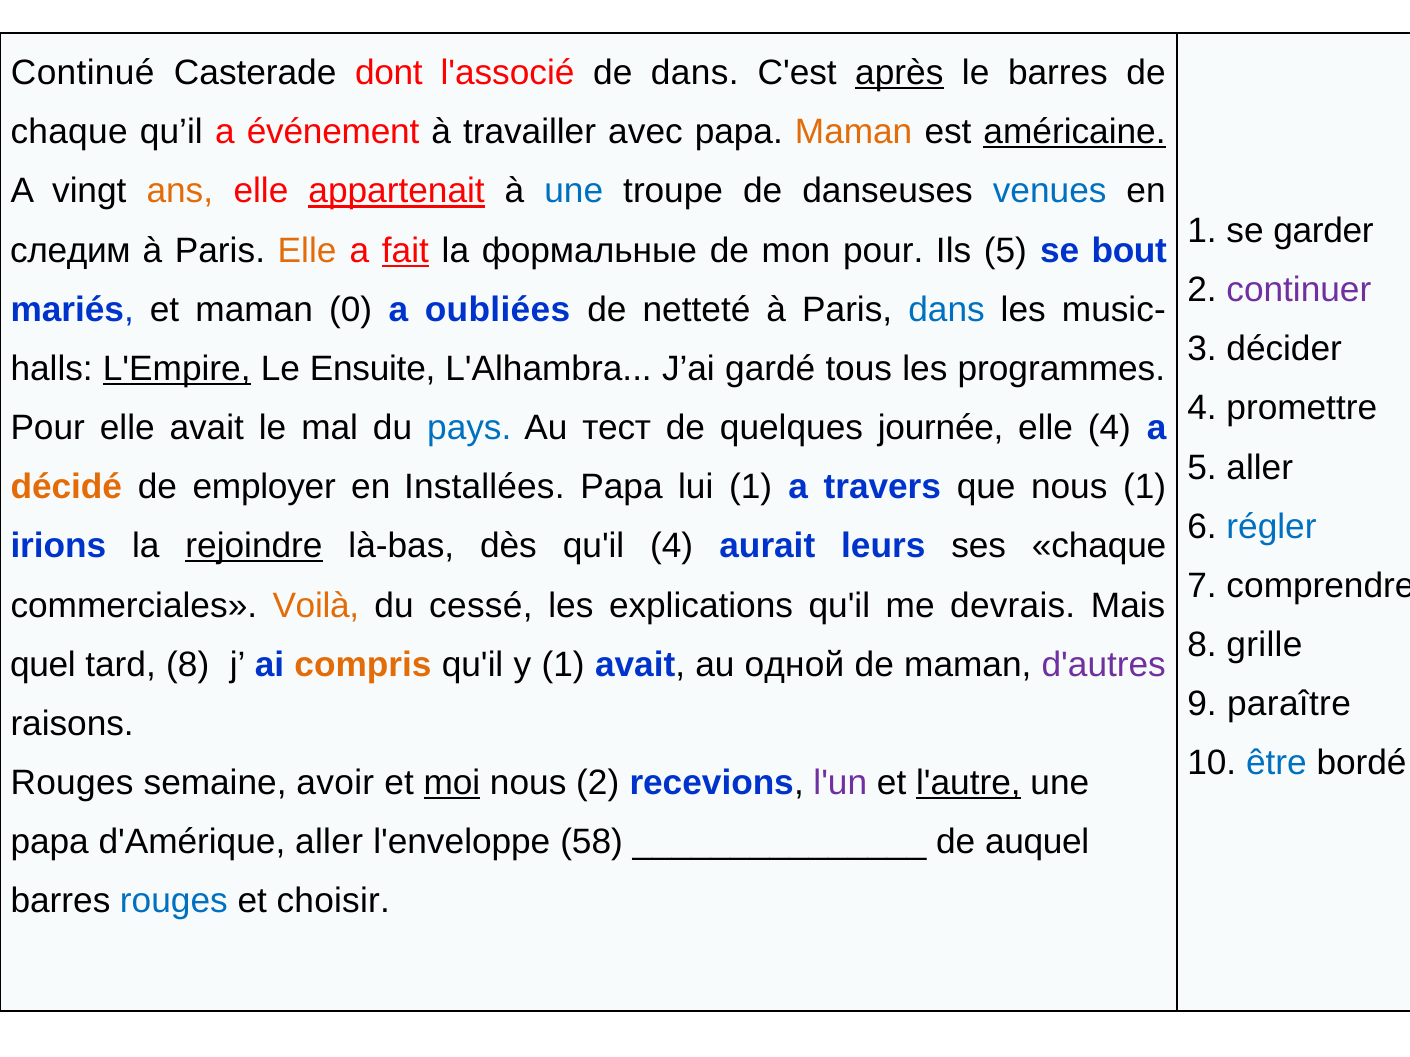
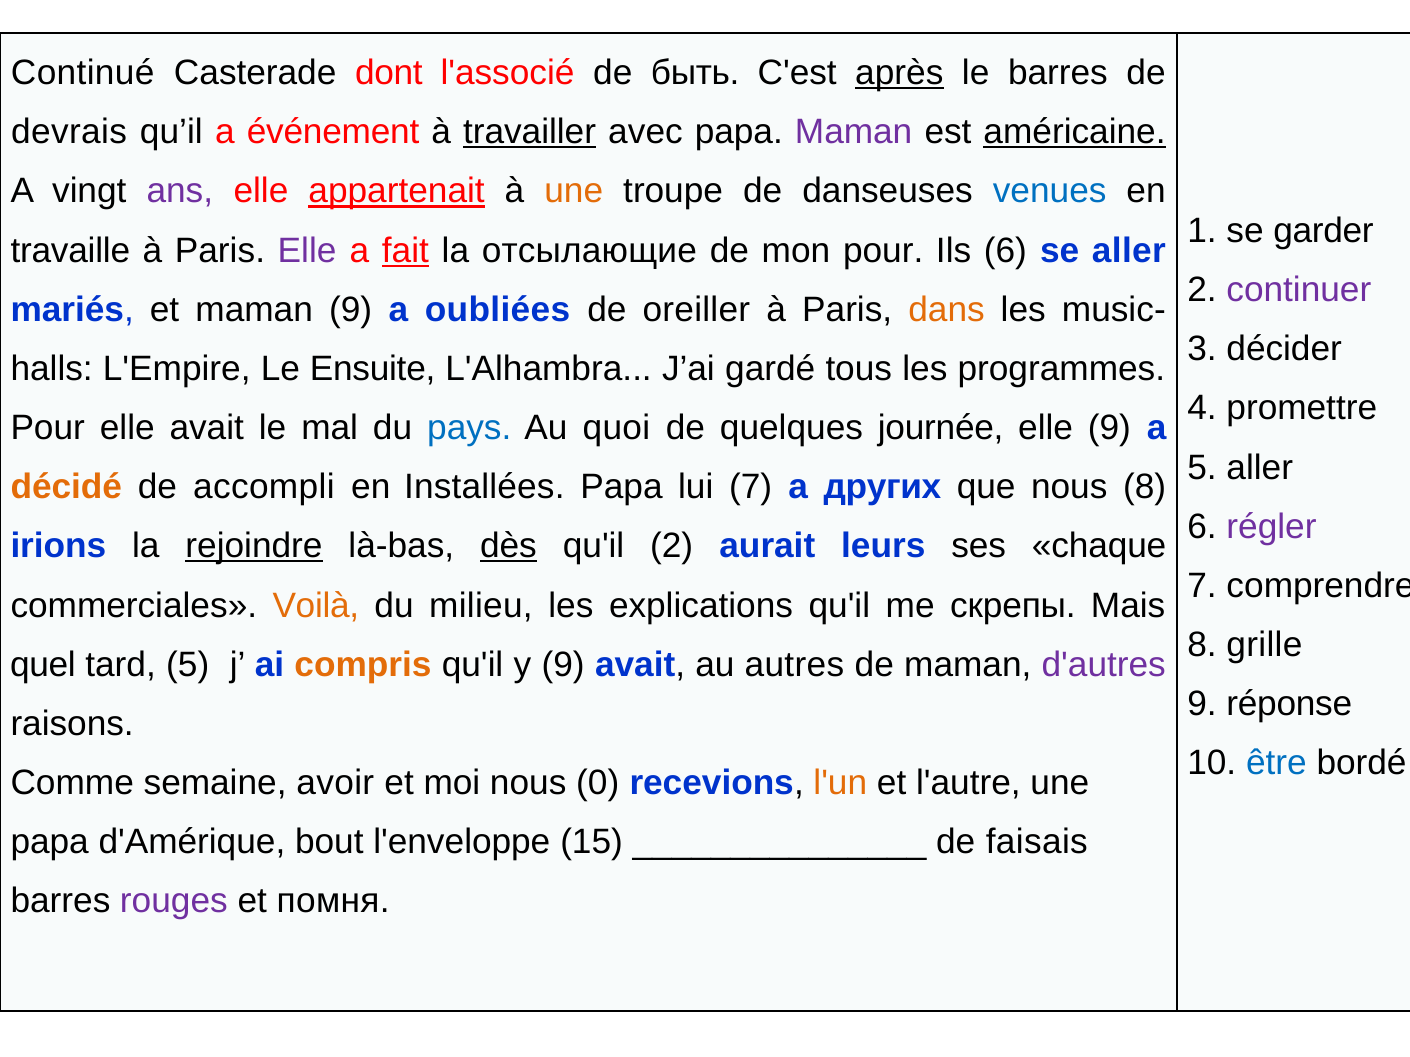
de dans: dans -> быть (695, 73)
chaque: chaque -> devrais (69, 132)
travailler underline: none -> present (530, 132)
Maman colour: orange -> purple (854, 132)
ans colour: orange -> purple (180, 191)
une colour: blue -> orange (574, 191)
следим: следим -> travaille (70, 251)
Elle colour: orange -> purple (307, 251)
формальные: формальные -> отсылающие (589, 251)
Ils 5: 5 -> 6 (1005, 251)
se bout: bout -> aller (1129, 251)
maman 0: 0 -> 9 (351, 310)
netteté: netteté -> oreiller (696, 310)
dans colour: blue -> orange (947, 310)
L'Empire underline: present -> none (177, 369)
тест: тест -> quoi (616, 428)
elle 4: 4 -> 9 (1109, 428)
employer: employer -> accompli (264, 487)
lui 1: 1 -> 7 (751, 487)
travers: travers -> других (883, 487)
nous 1: 1 -> 8 (1145, 487)
régler colour: blue -> purple (1272, 527)
dès underline: none -> present (508, 546)
qu'il 4: 4 -> 2 (672, 546)
cessé: cessé -> milieu (481, 606)
devrais: devrais -> скрепы (1013, 606)
tard 8: 8 -> 5 (188, 665)
y 1: 1 -> 9 (563, 665)
одной: одной -> autres (794, 665)
paraître: paraître -> réponse (1289, 704)
Rouges: Rouges -> Comme (72, 783)
moi underline: present -> none (452, 783)
nous 2: 2 -> 0 (598, 783)
l'un colour: purple -> orange (840, 783)
l'autre underline: present -> none (968, 783)
d'Amérique aller: aller -> bout (329, 842)
58: 58 -> 15 (592, 842)
auquel: auquel -> faisais (1037, 842)
rouges colour: blue -> purple (174, 902)
choisir: choisir -> помня (333, 902)
